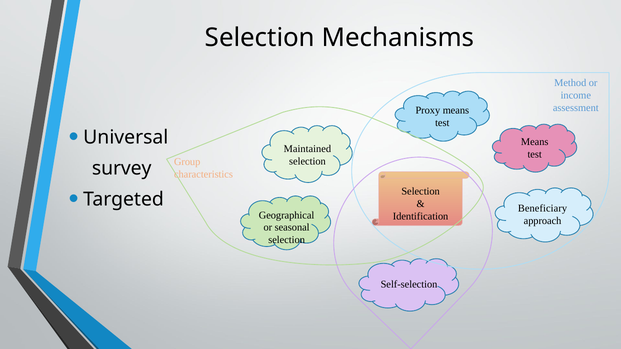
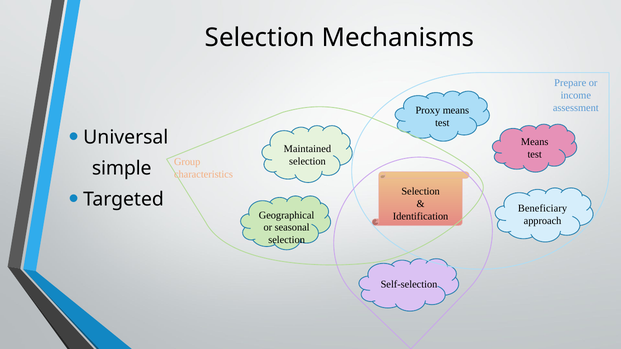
Method: Method -> Prepare (570, 83)
survey: survey -> simple (122, 169)
